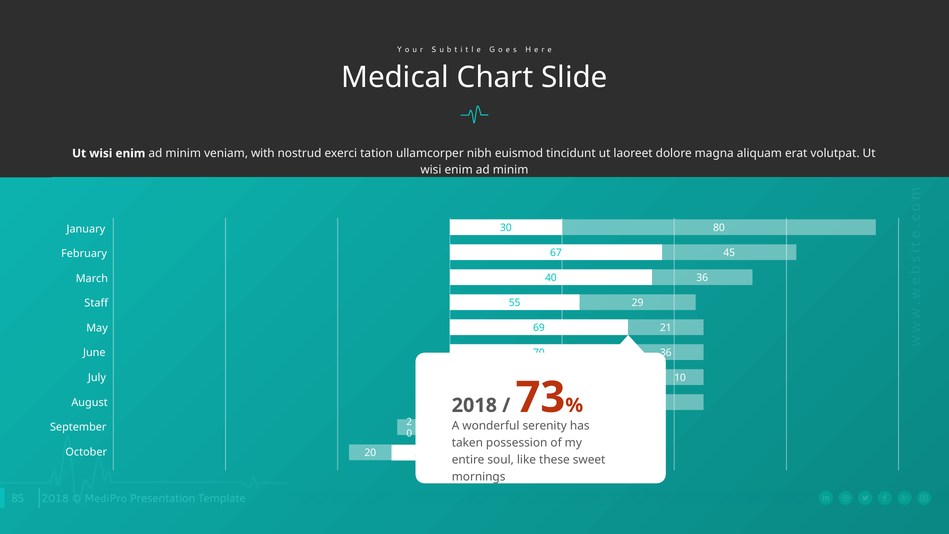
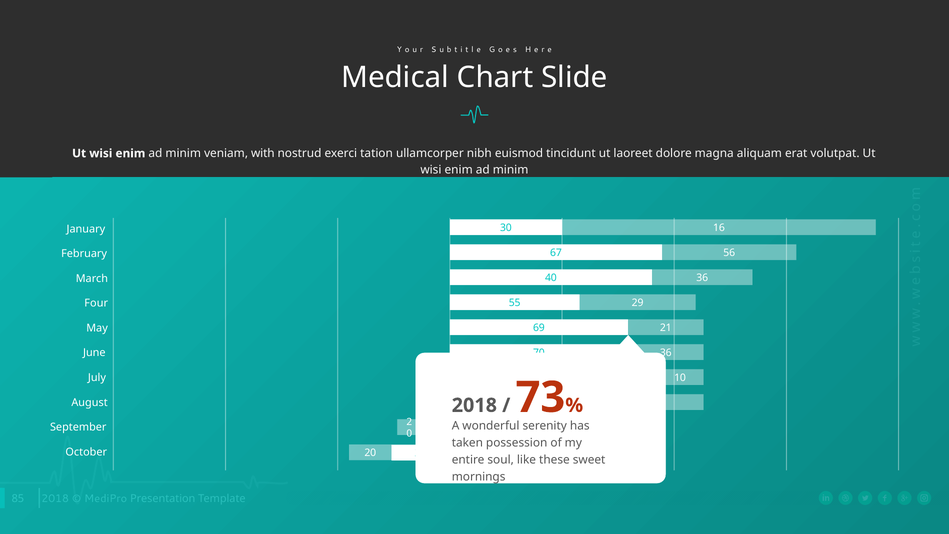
80: 80 -> 16 (719, 228)
45: 45 -> 56 (729, 253)
Staff: Staff -> Four (96, 303)
